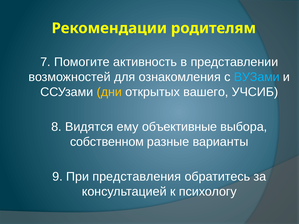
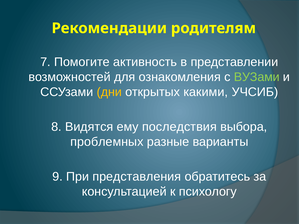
ВУЗами colour: light blue -> light green (257, 77)
вашего: вашего -> какими (206, 92)
объективные: объективные -> последствия (179, 127)
собственном: собственном -> проблемных (107, 142)
